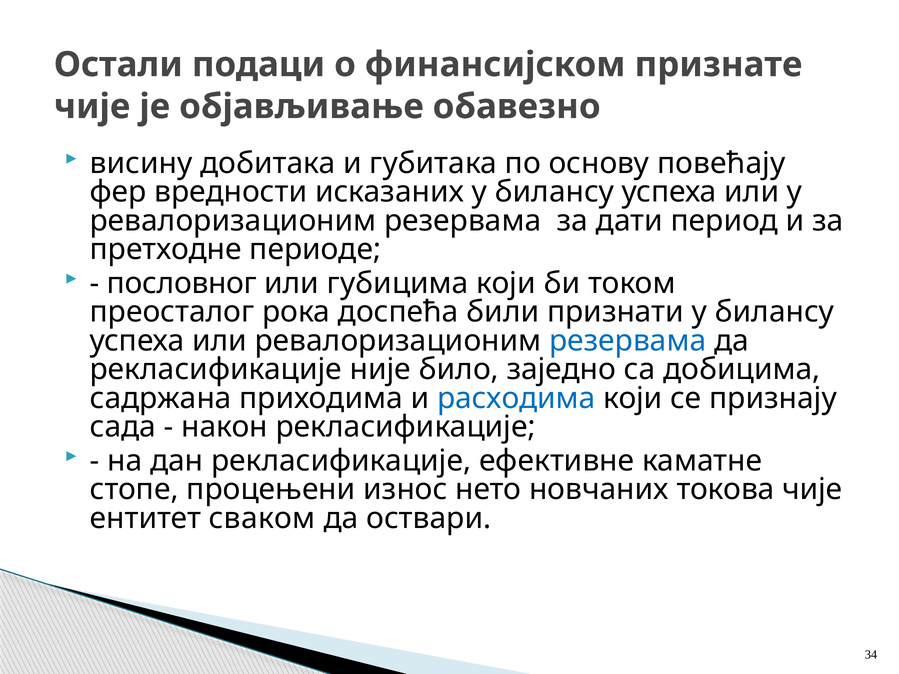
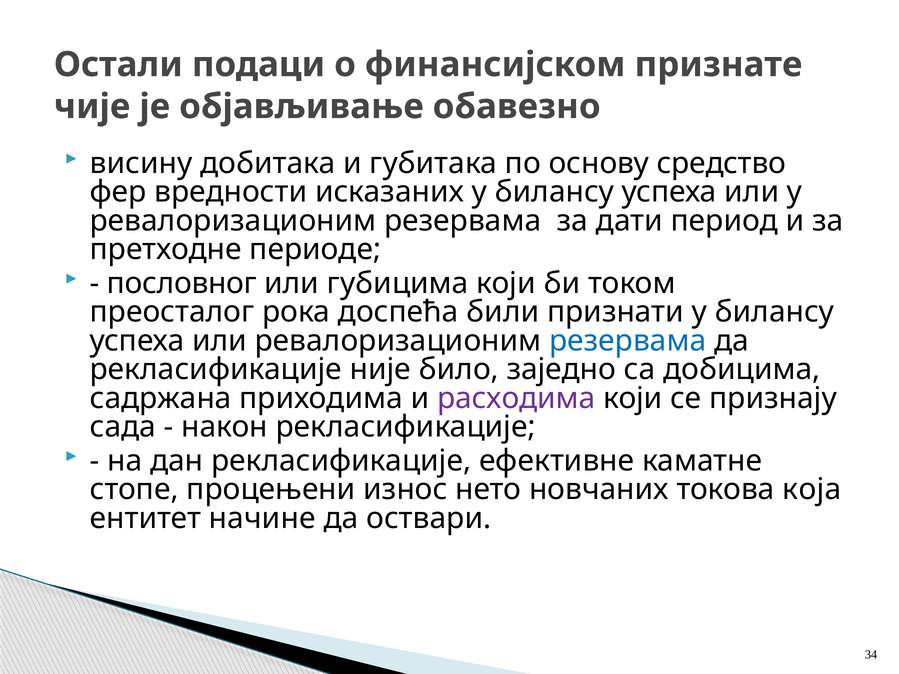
повећају: повећају -> средство (721, 163)
расходима colour: blue -> purple (516, 398)
токова чије: чије -> која (812, 490)
сваком: сваком -> начине (262, 518)
